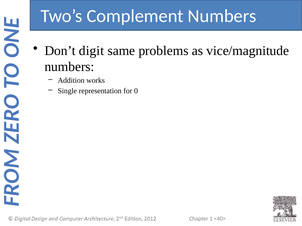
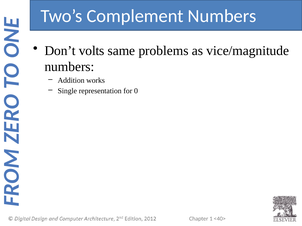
digit: digit -> volts (92, 51)
